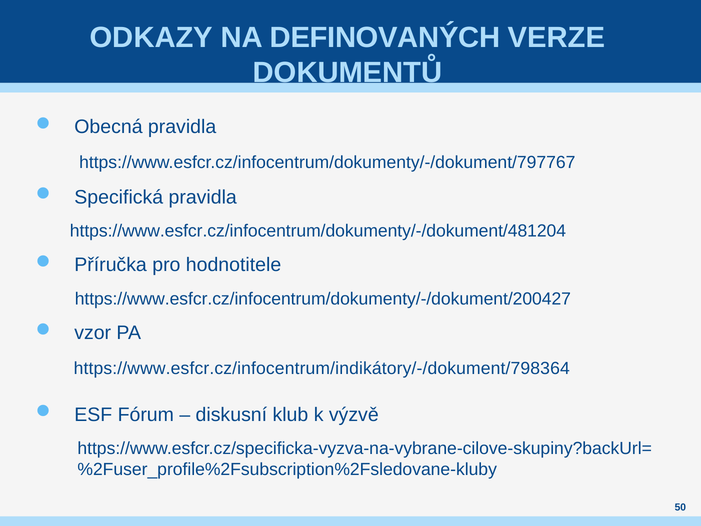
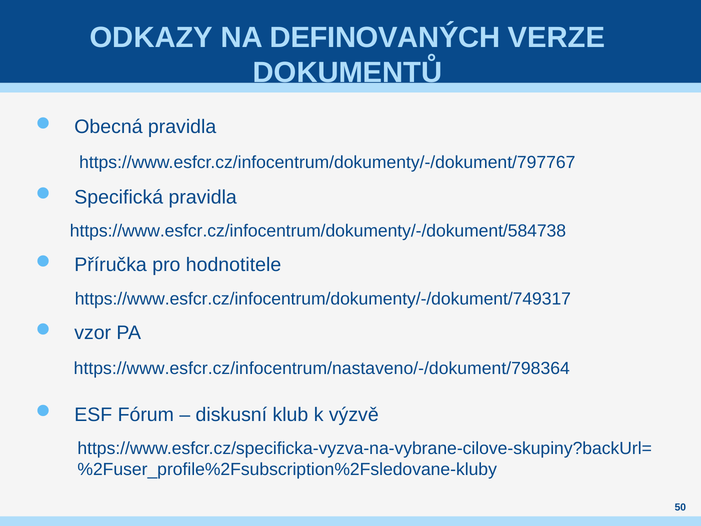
https://www.esfcr.cz/infocentrum/dokumenty/-/dokument/481204: https://www.esfcr.cz/infocentrum/dokumenty/-/dokument/481204 -> https://www.esfcr.cz/infocentrum/dokumenty/-/dokument/584738 (318, 231)
https://www.esfcr.cz/infocentrum/dokumenty/-/dokument/200427: https://www.esfcr.cz/infocentrum/dokumenty/-/dokument/200427 -> https://www.esfcr.cz/infocentrum/dokumenty/-/dokument/749317 (323, 299)
https://www.esfcr.cz/infocentrum/indikátory/-/dokument/798364: https://www.esfcr.cz/infocentrum/indikátory/-/dokument/798364 -> https://www.esfcr.cz/infocentrum/nastaveno/-/dokument/798364 (322, 368)
